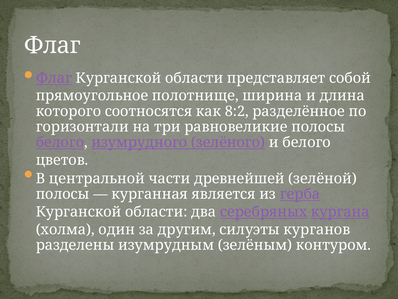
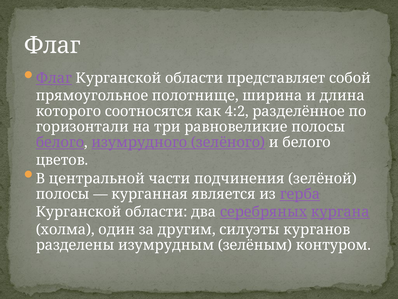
8:2: 8:2 -> 4:2 (237, 111)
древнейшей: древнейшей -> подчинения (239, 178)
